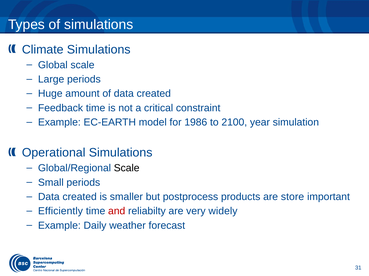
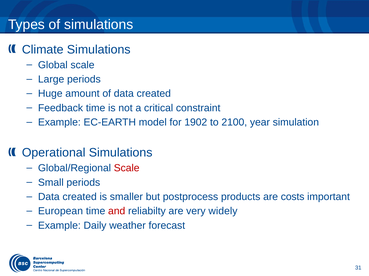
1986: 1986 -> 1902 (196, 123)
Scale colour: black -> red (127, 169)
store: store -> costs (293, 197)
Efficiently: Efficiently -> European (60, 212)
